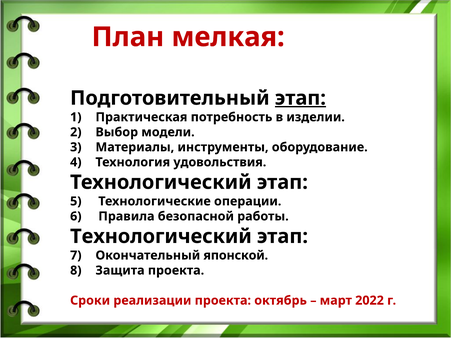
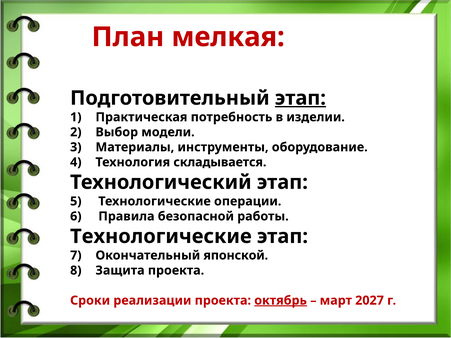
удовольствия: удовольствия -> складывается (220, 162)
Технологический: Технологический -> Технологические (161, 237)
октябрь underline: none -> present (281, 301)
2022: 2022 -> 2027 (370, 301)
